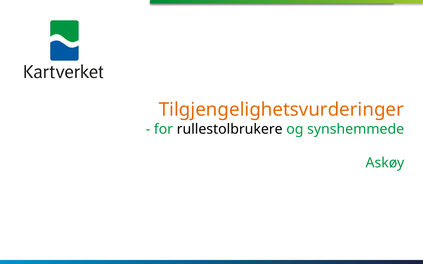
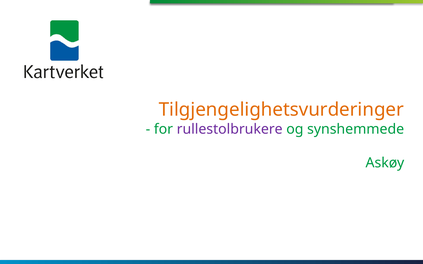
rullestolbrukere colour: black -> purple (230, 129)
